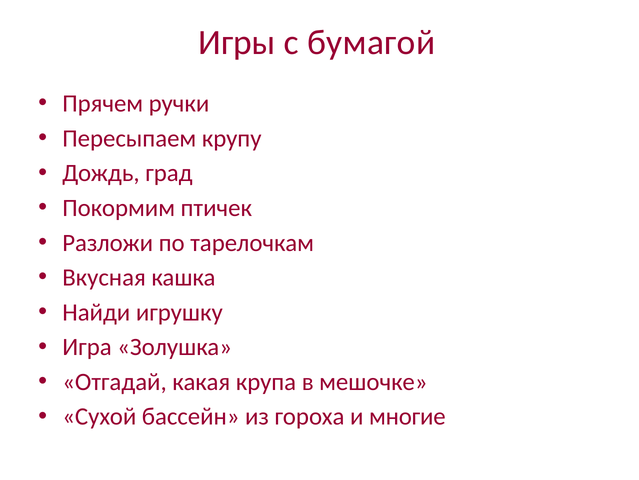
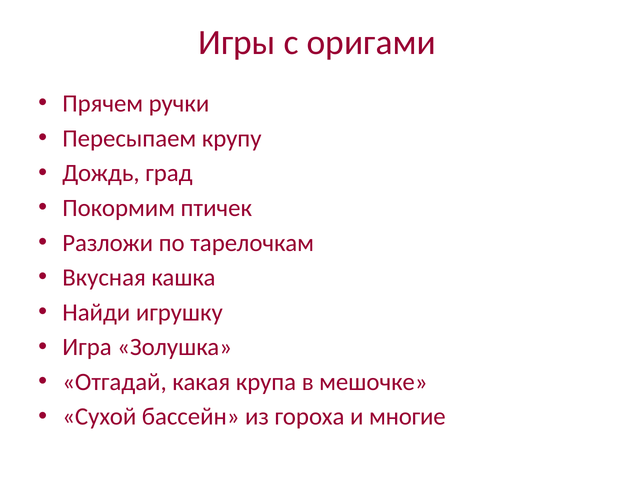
бумагой: бумагой -> оригами (371, 42)
